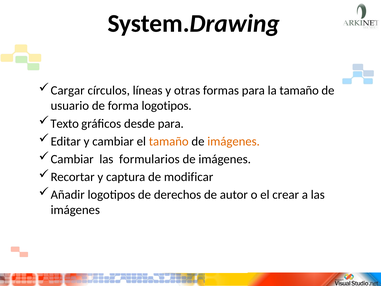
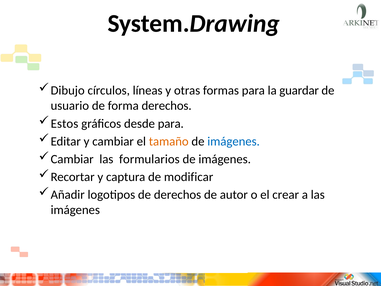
Cargar: Cargar -> Dibujo (68, 90)
la tamaño: tamaño -> guardar (299, 90)
forma logotipos: logotipos -> derechos (167, 106)
Texto: Texto -> Estos (64, 123)
imágenes colour: orange -> blue (234, 141)
